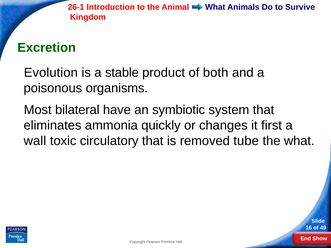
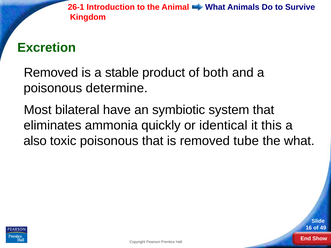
Evolution: Evolution -> Removed (51, 73)
organisms: organisms -> determine (117, 88)
changes: changes -> identical (223, 126)
first: first -> this (271, 126)
wall: wall -> also (35, 141)
toxic circulatory: circulatory -> poisonous (109, 141)
